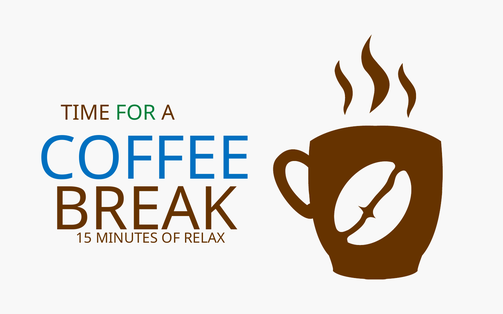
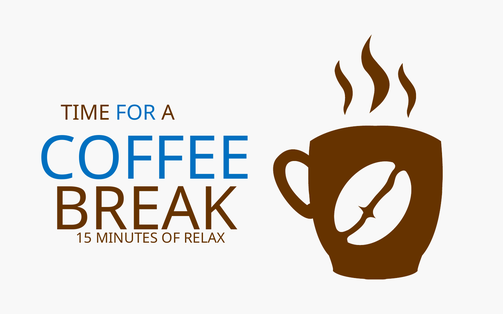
FOR colour: green -> blue (136, 113)
